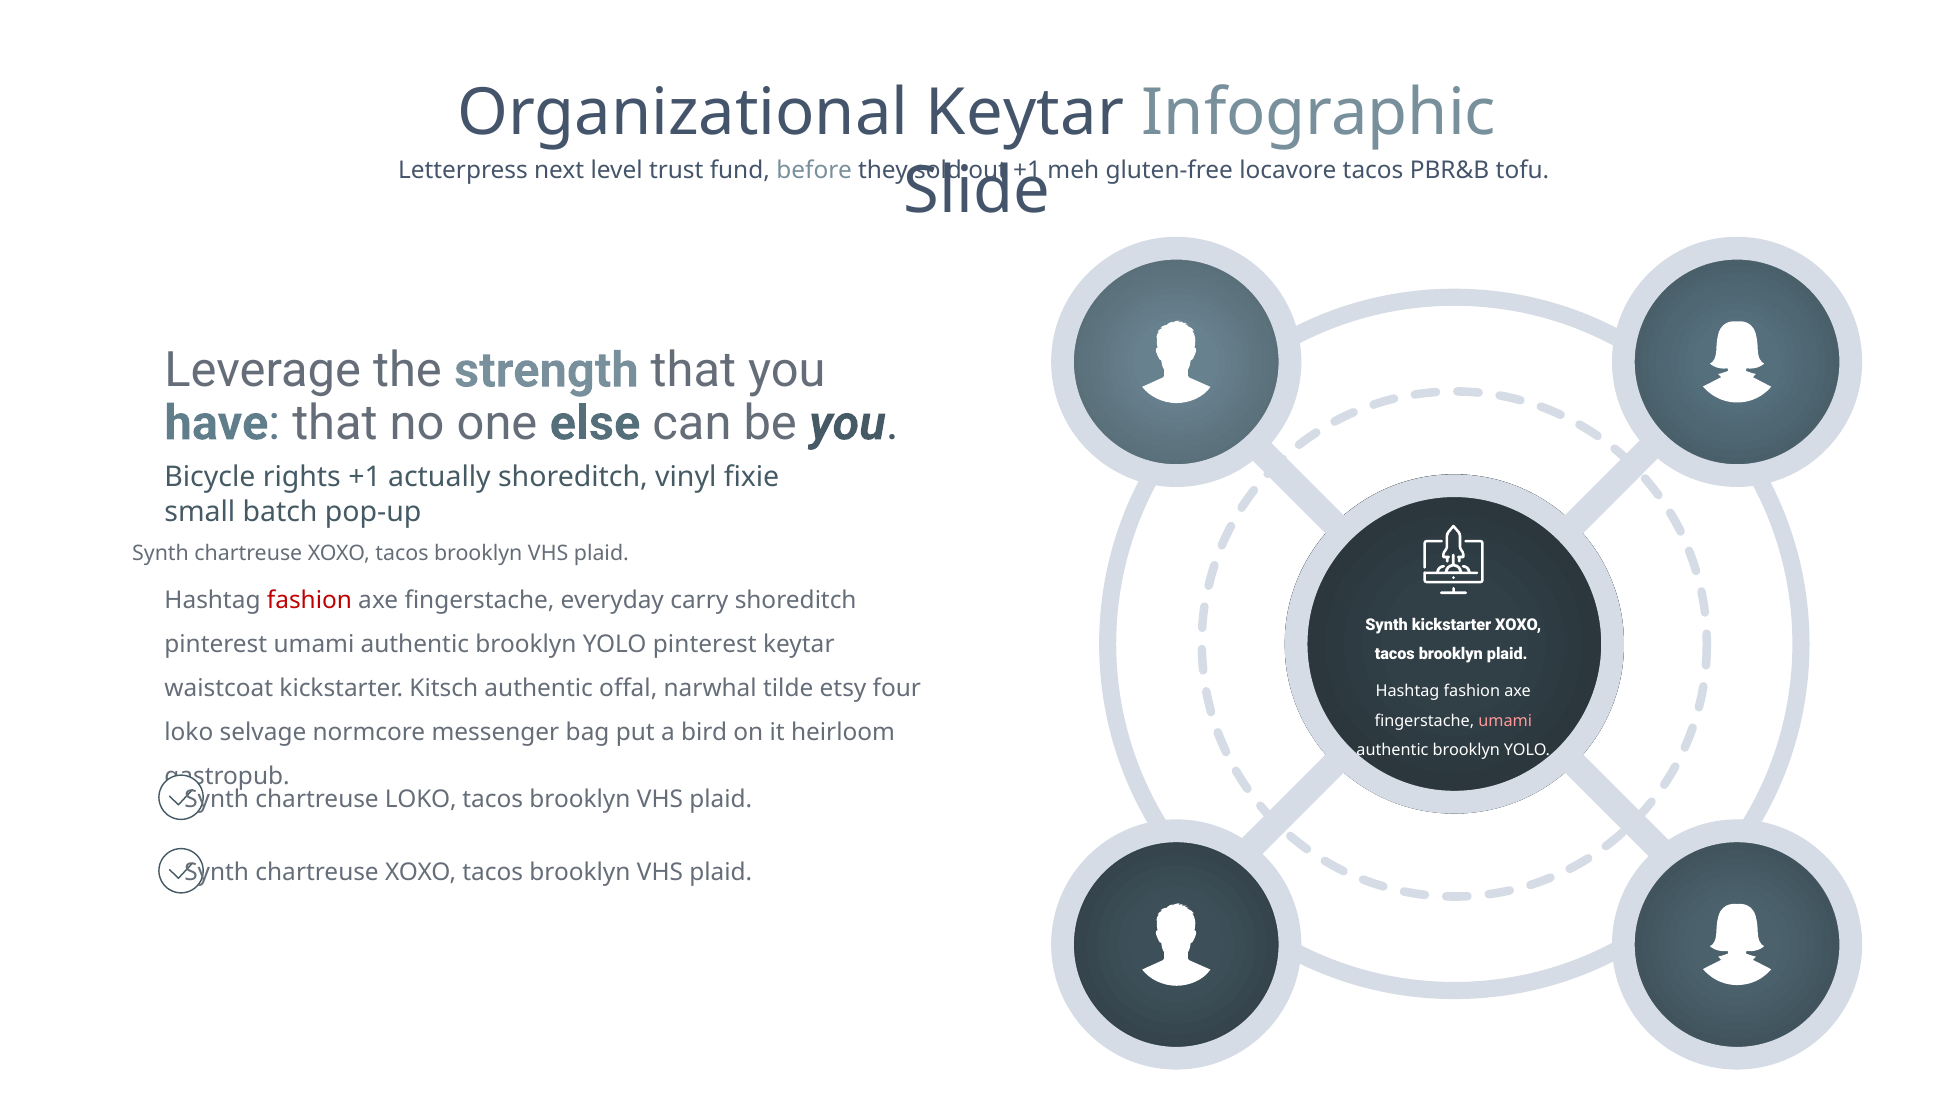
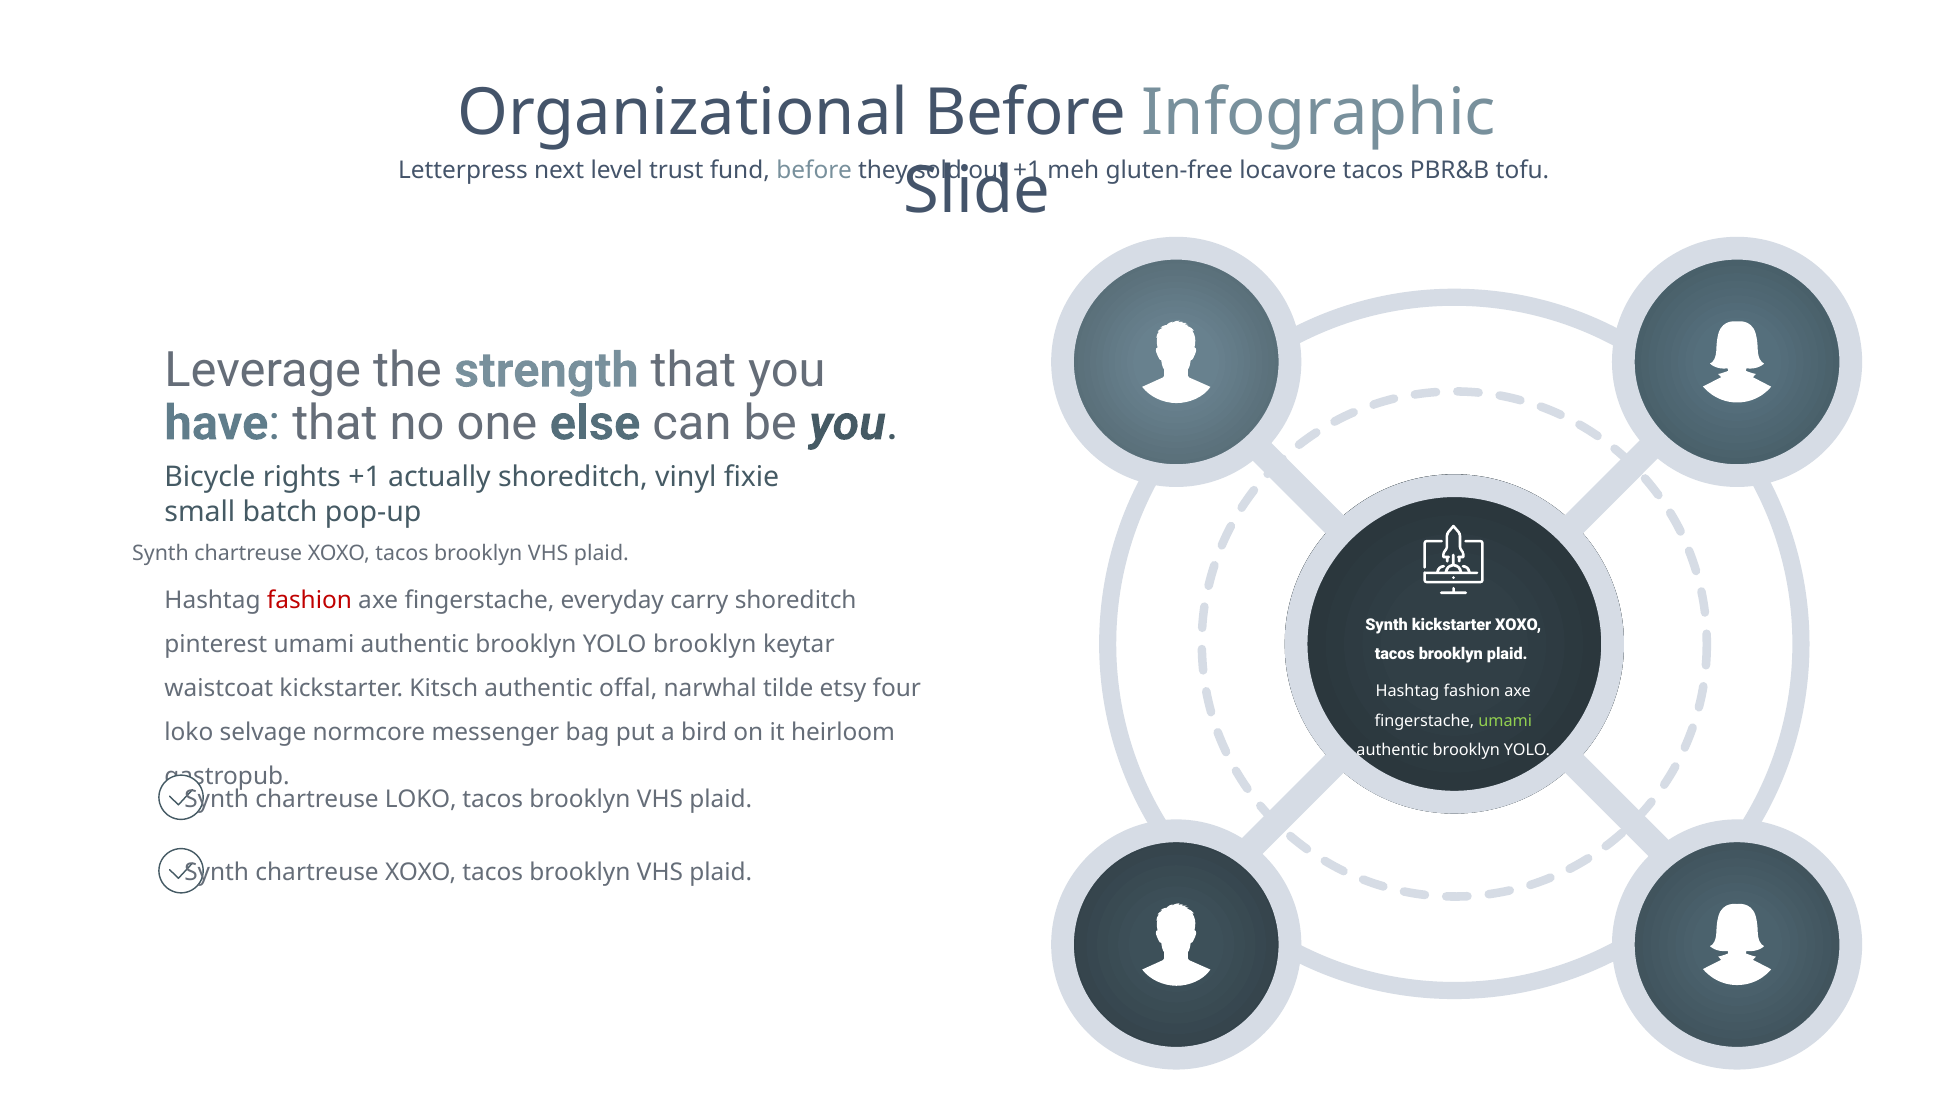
Organizational Keytar: Keytar -> Before (1025, 113)
YOLO pinterest: pinterest -> brooklyn (705, 644)
umami colour: pink -> light green (1505, 721)
